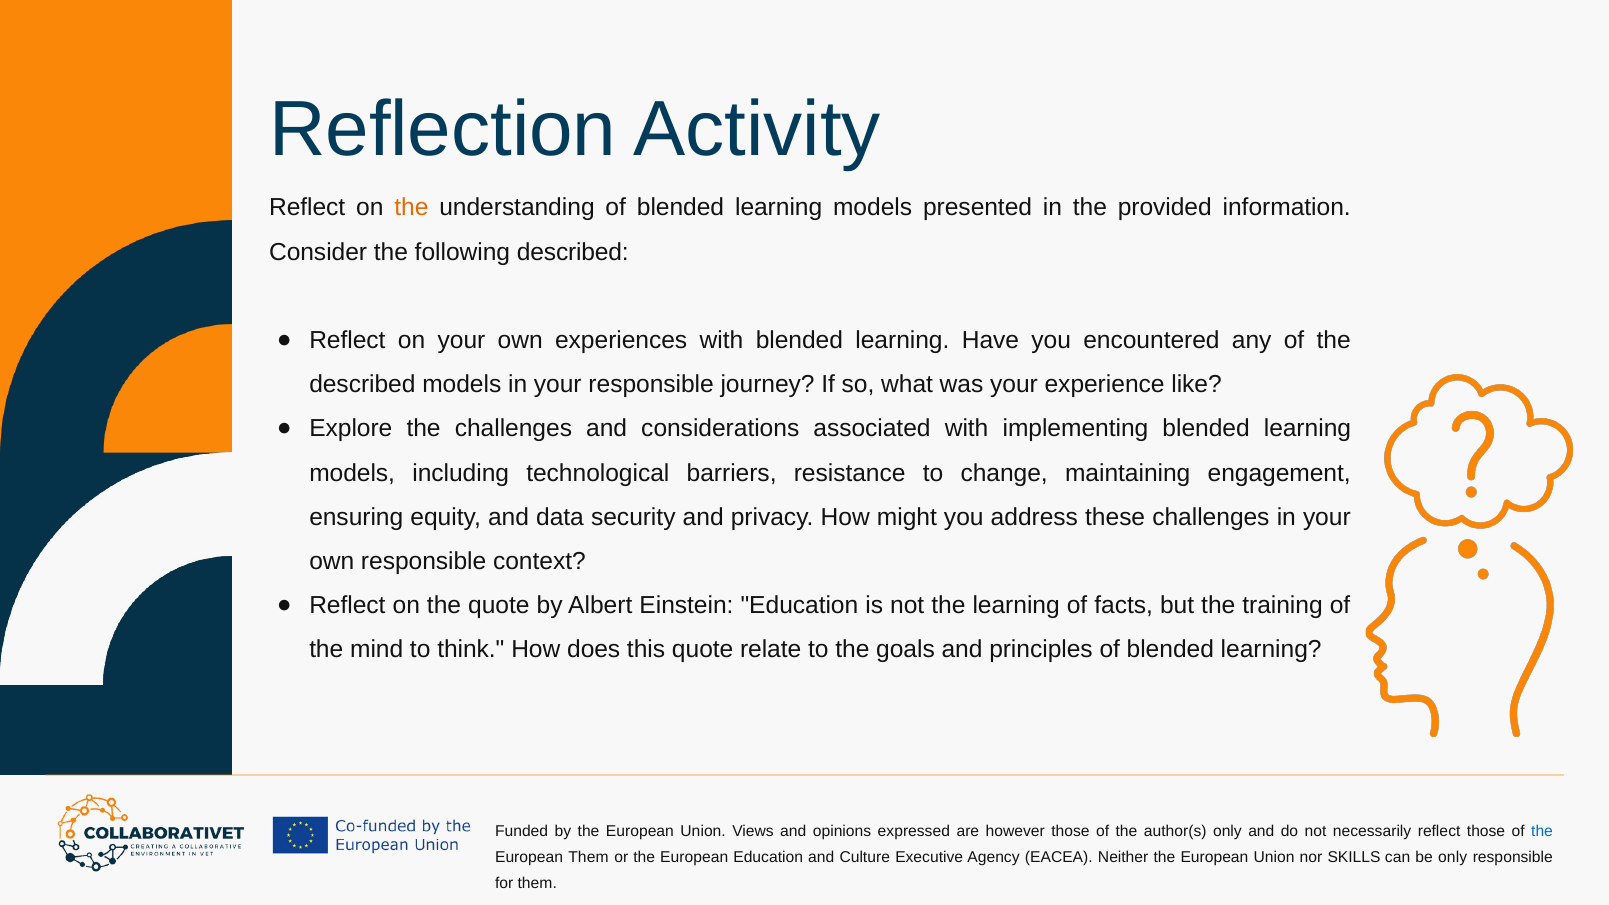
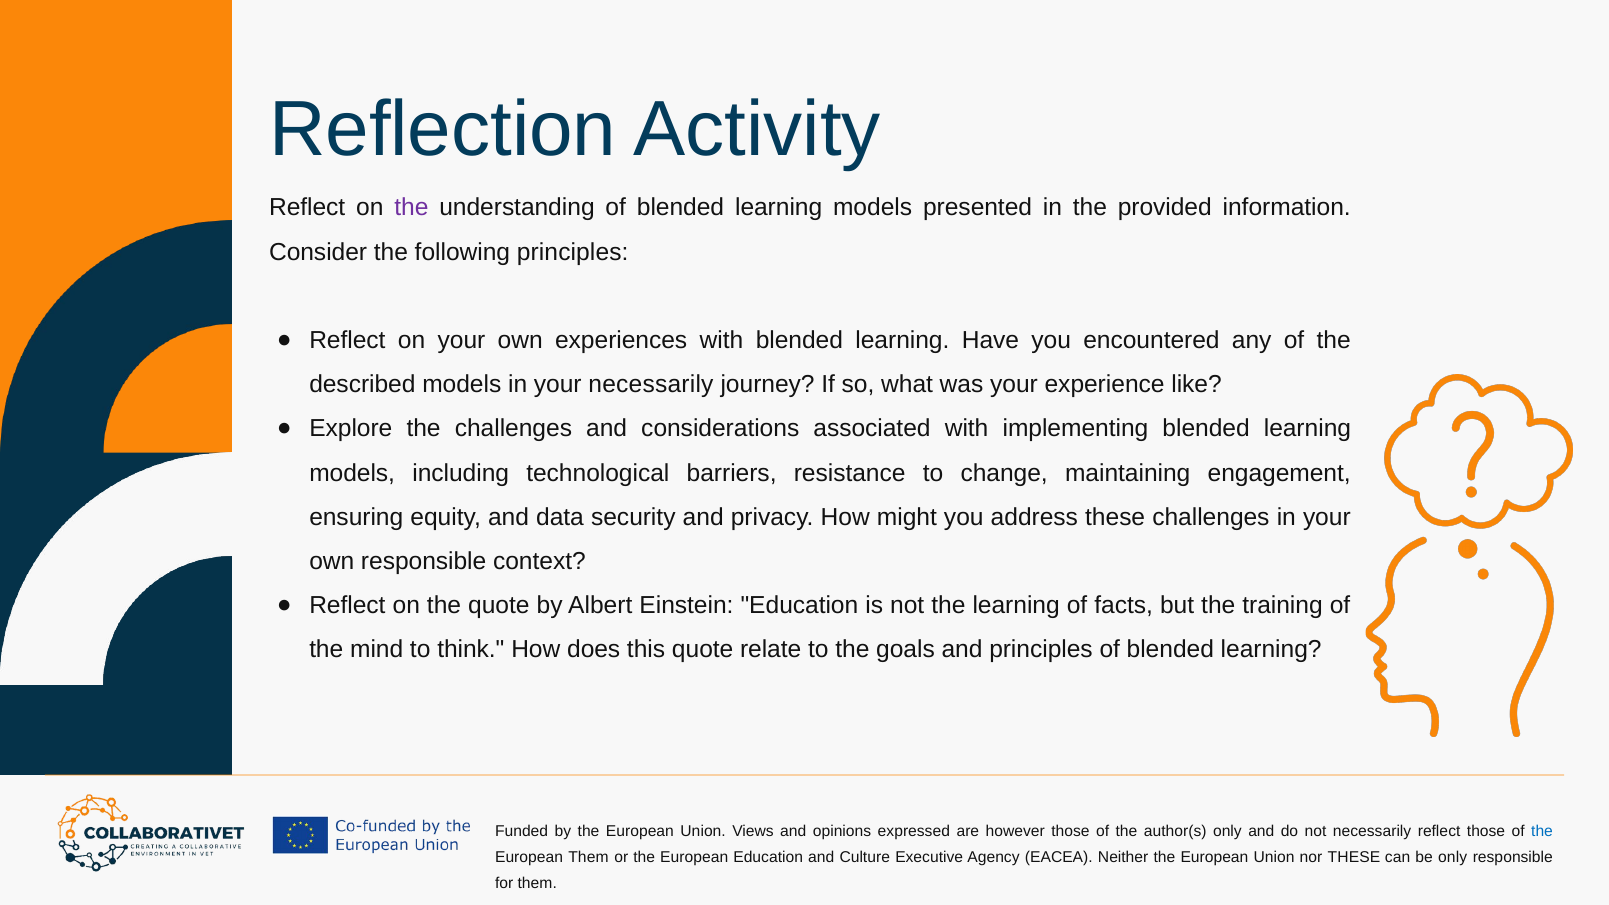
the colour: orange -> purple (411, 208)
following described: described -> principles (573, 252)
your responsible: responsible -> necessarily (651, 385)
nor SKILLS: SKILLS -> THESE (1354, 857)
